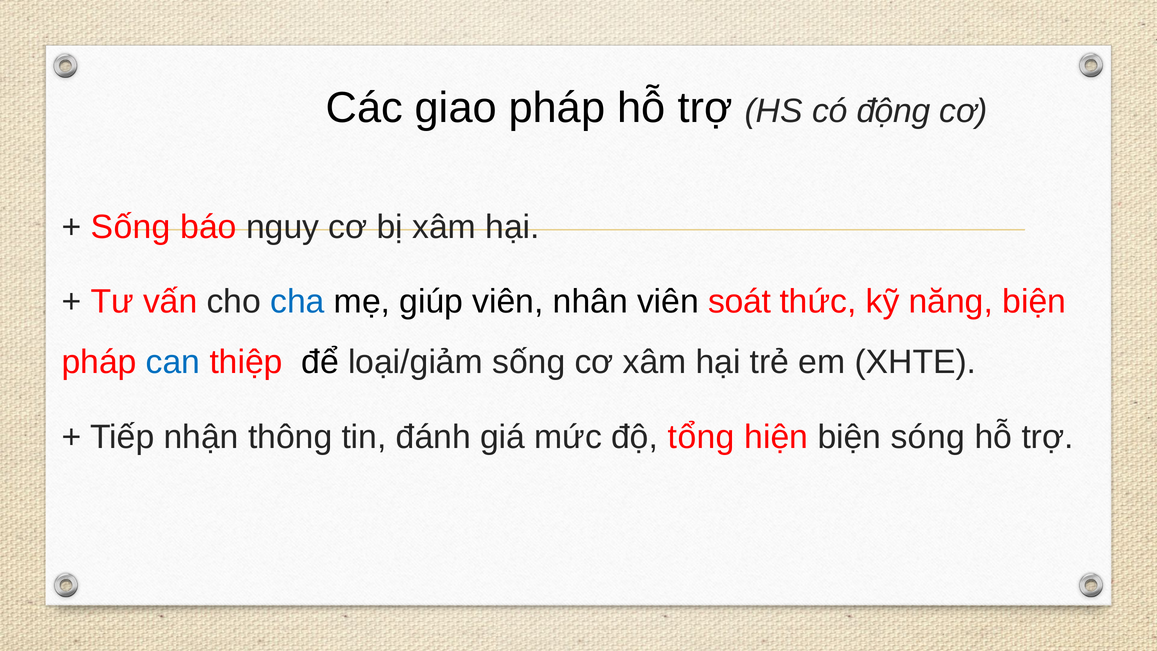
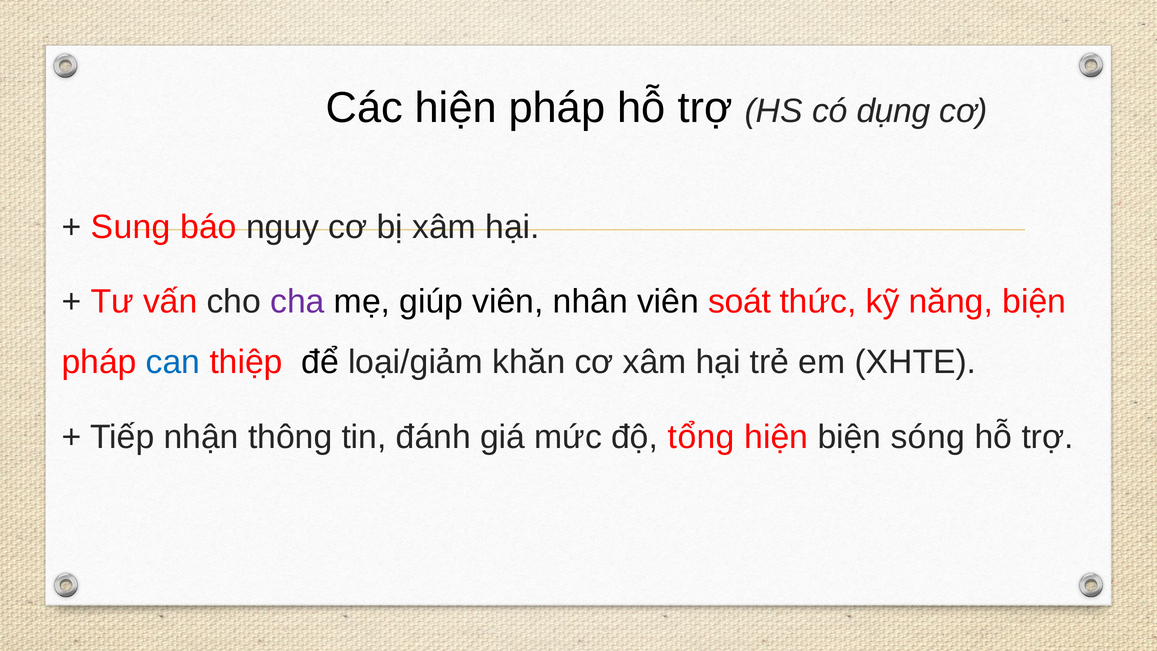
Các giao: giao -> hiện (456, 108)
động: động -> dụng (894, 111)
Sống: Sống -> Sung (131, 227)
cha colour: blue -> purple (298, 302)
loại/giảm sống: sống -> khăn (529, 362)
